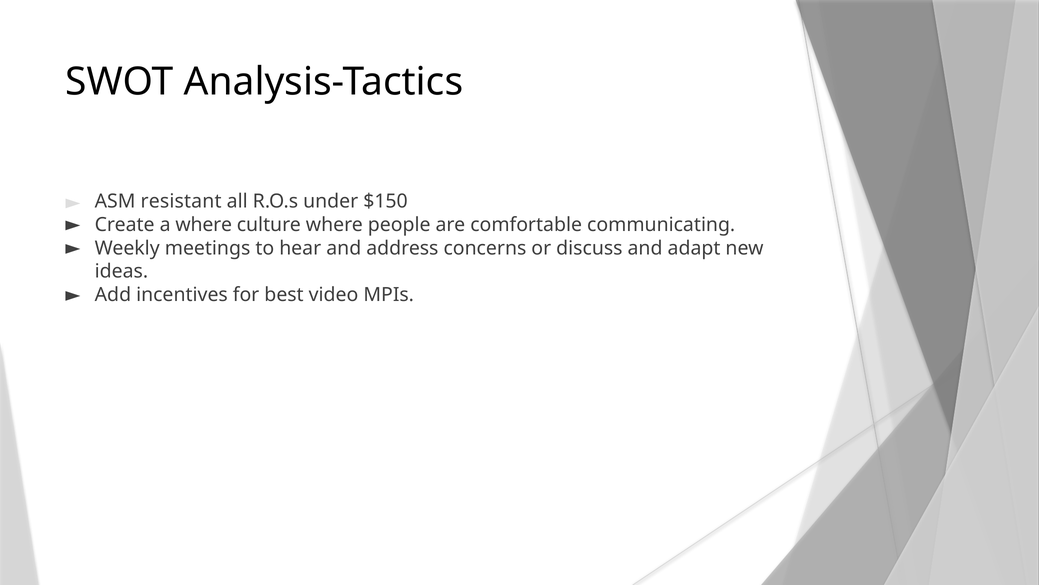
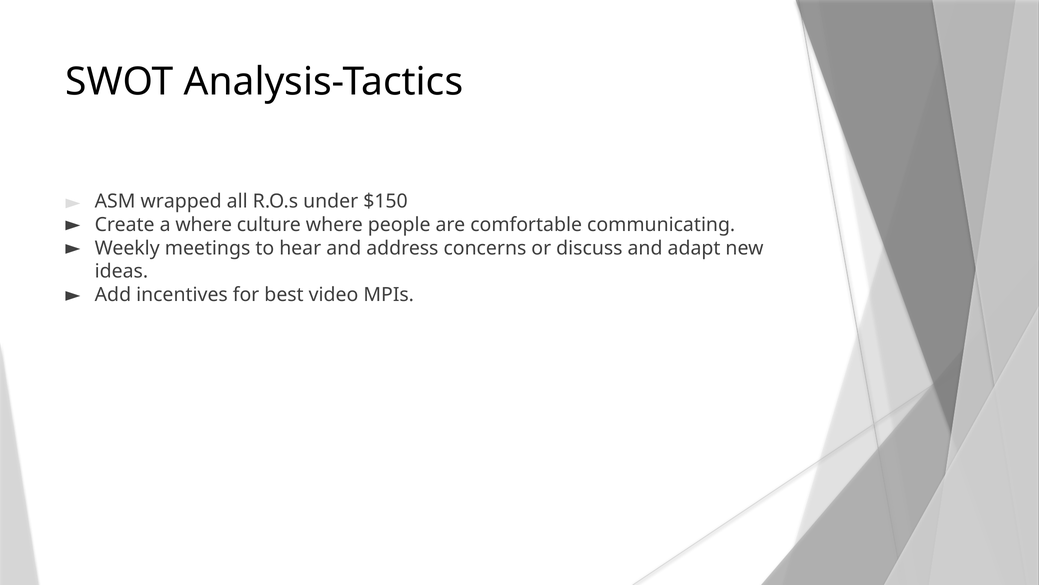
resistant: resistant -> wrapped (181, 201)
